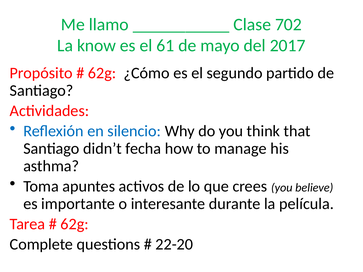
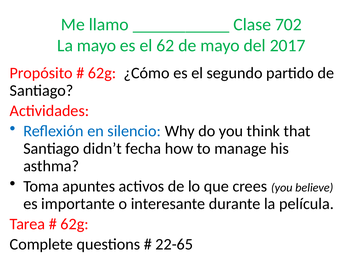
La know: know -> mayo (97, 46)
61: 61 -> 62 (165, 46)
22-20: 22-20 -> 22-65 (174, 245)
